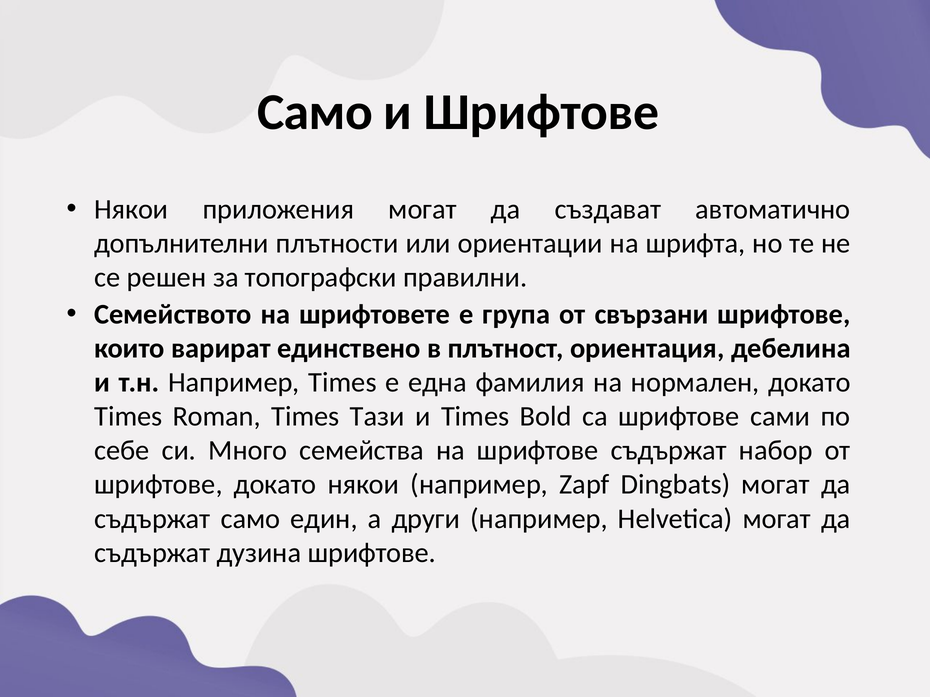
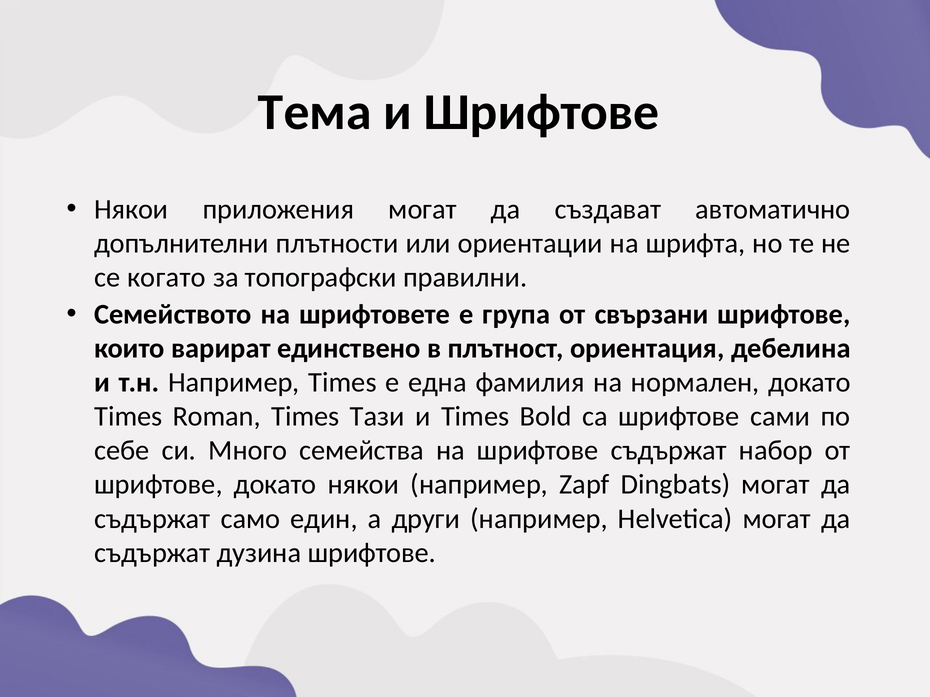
Само: Само -> Тема (315, 112)
решен: решен -> когато (166, 278)
